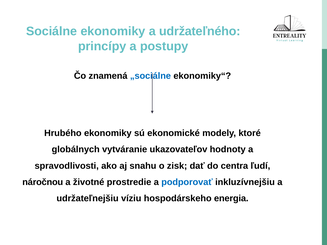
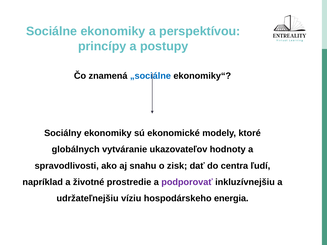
udržateľného: udržateľného -> perspektívou (200, 31)
Hrubého: Hrubého -> Sociálny (63, 133)
náročnou: náročnou -> napríklad (43, 182)
podporovať colour: blue -> purple (187, 182)
